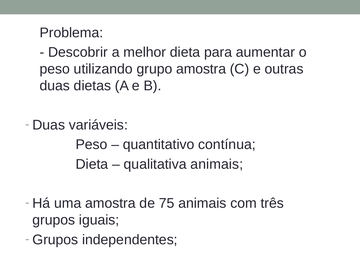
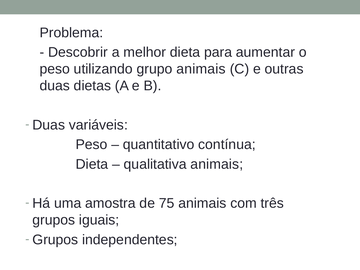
grupo amostra: amostra -> animais (201, 69)
